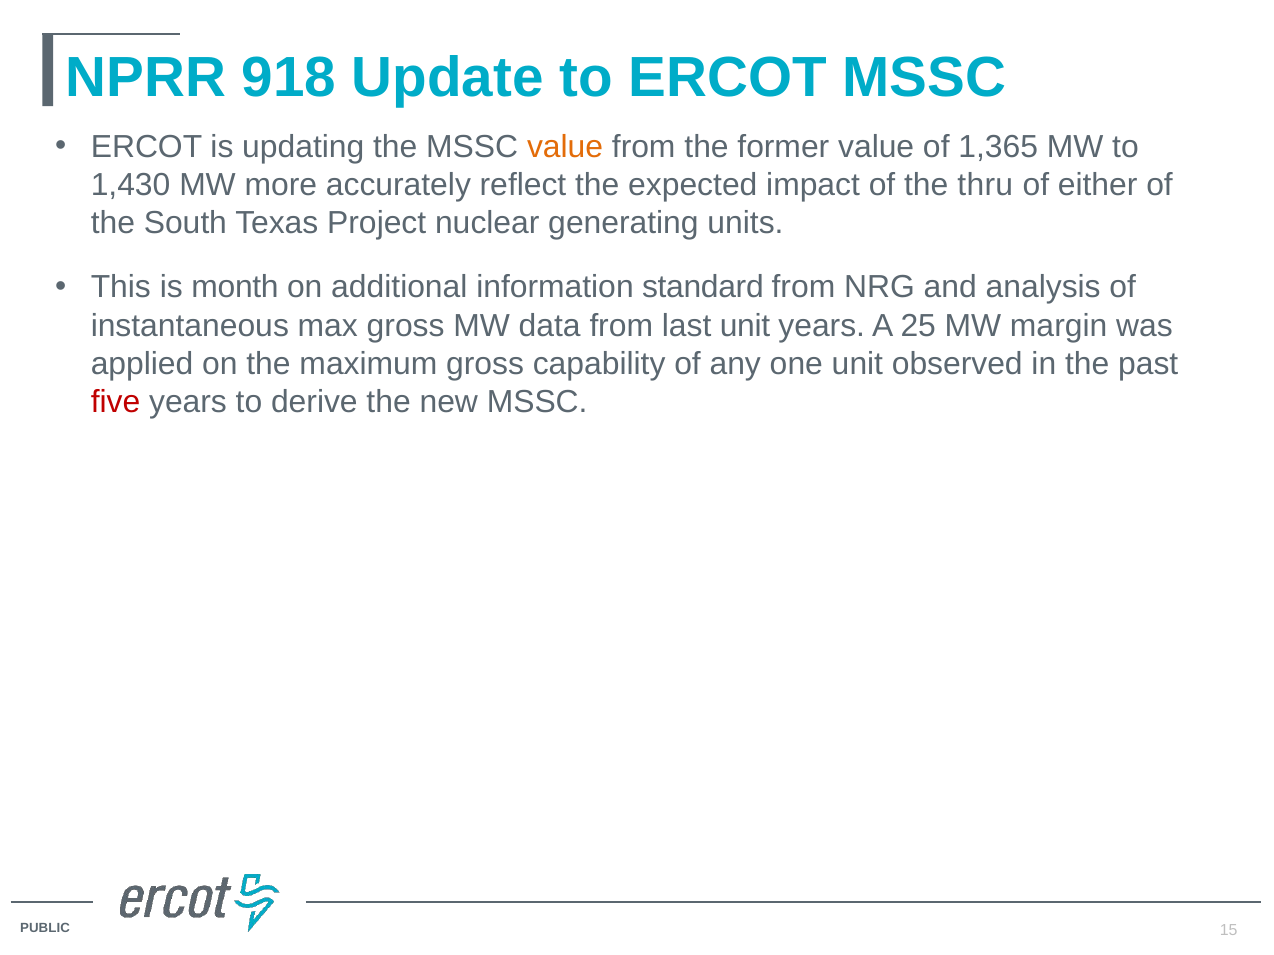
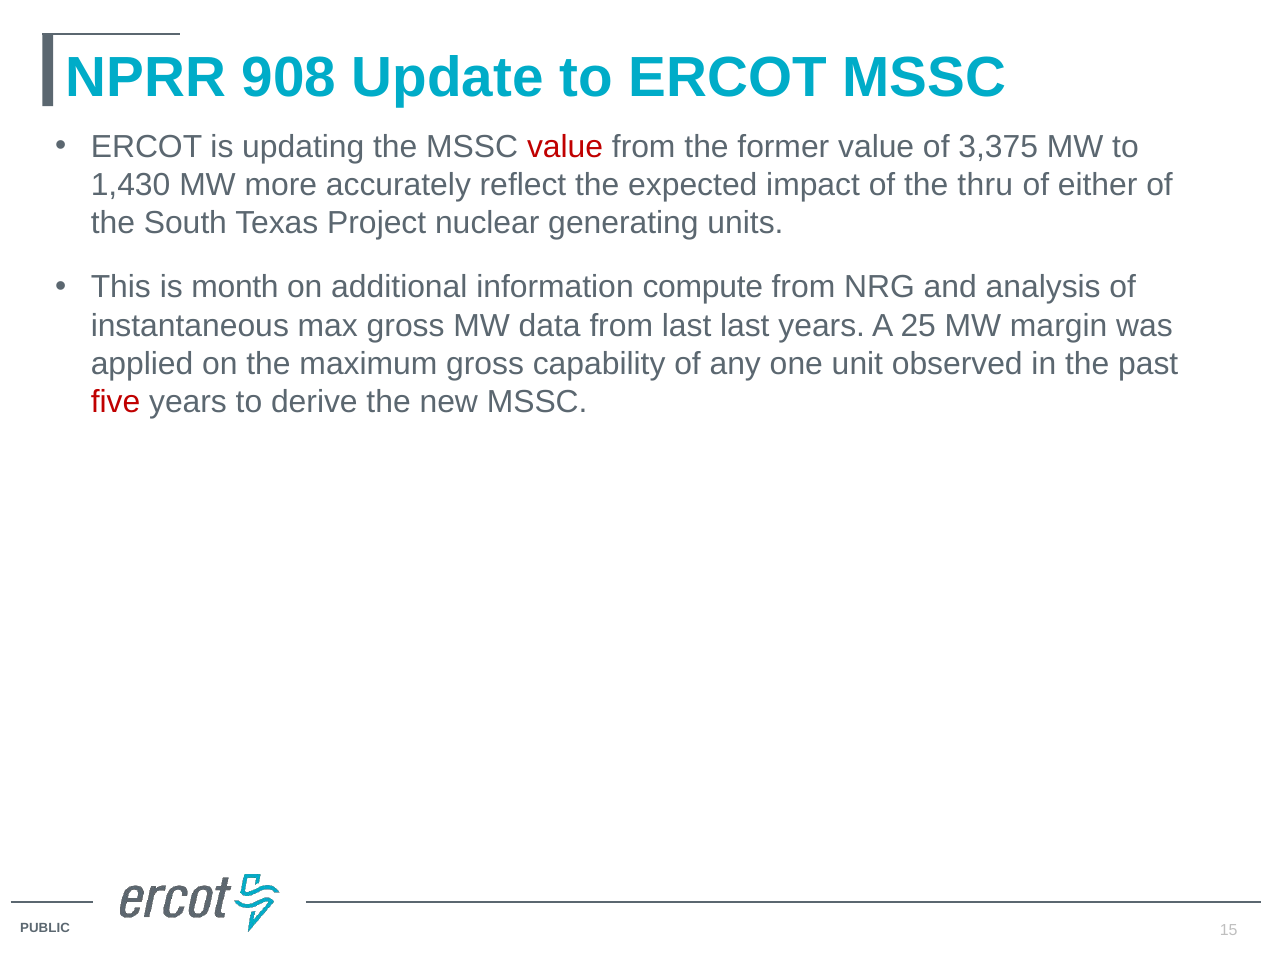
918: 918 -> 908 (289, 78)
value colour: orange -> red (565, 147)
1,365: 1,365 -> 3,375 (998, 147)
standard: standard -> compute (703, 288)
last unit: unit -> last (745, 326)
